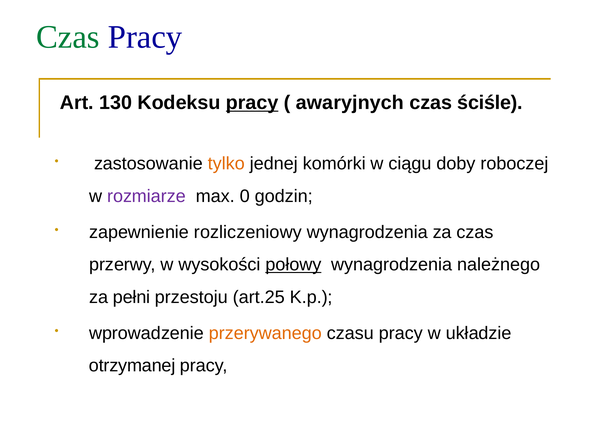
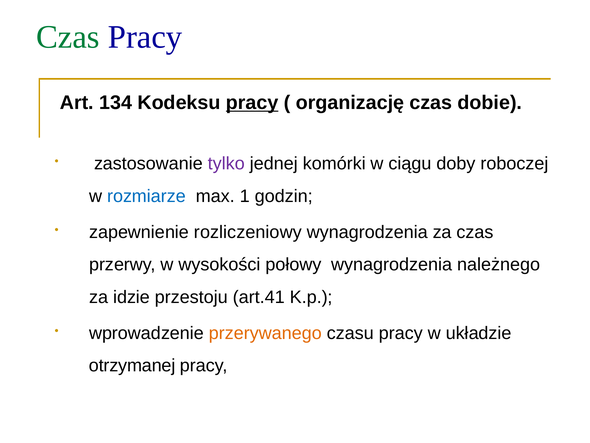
130: 130 -> 134 (116, 103)
awaryjnych: awaryjnych -> organizację (350, 103)
ściśle: ściśle -> dobie (490, 103)
tylko colour: orange -> purple (226, 164)
rozmiarze colour: purple -> blue (146, 196)
0: 0 -> 1 (245, 196)
połowy underline: present -> none (293, 264)
pełni: pełni -> idzie (132, 297)
art.25: art.25 -> art.41 (259, 297)
